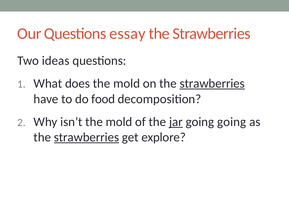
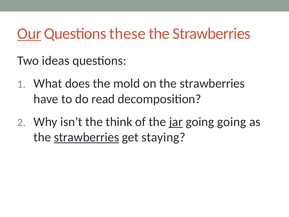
Our underline: none -> present (29, 34)
essay: essay -> these (127, 34)
strawberries underline: present -> none (212, 83)
food: food -> read (103, 99)
isn’t the mold: mold -> think (119, 122)
explore: explore -> staying (163, 137)
